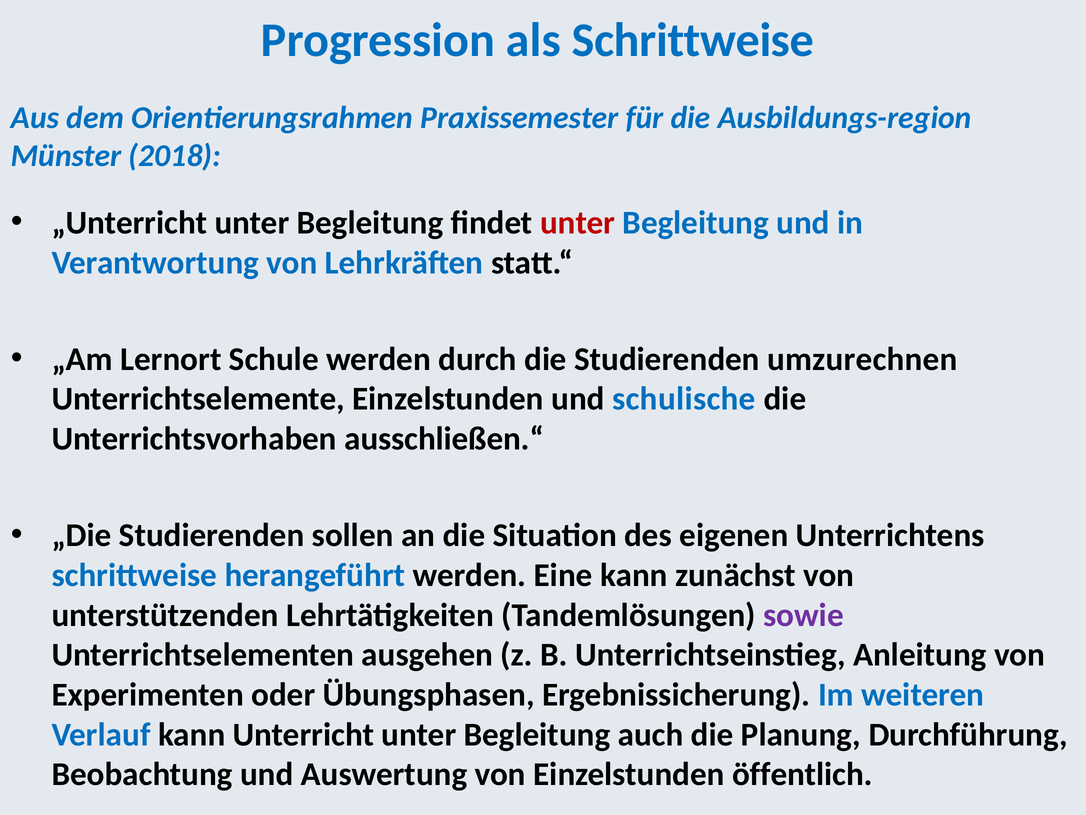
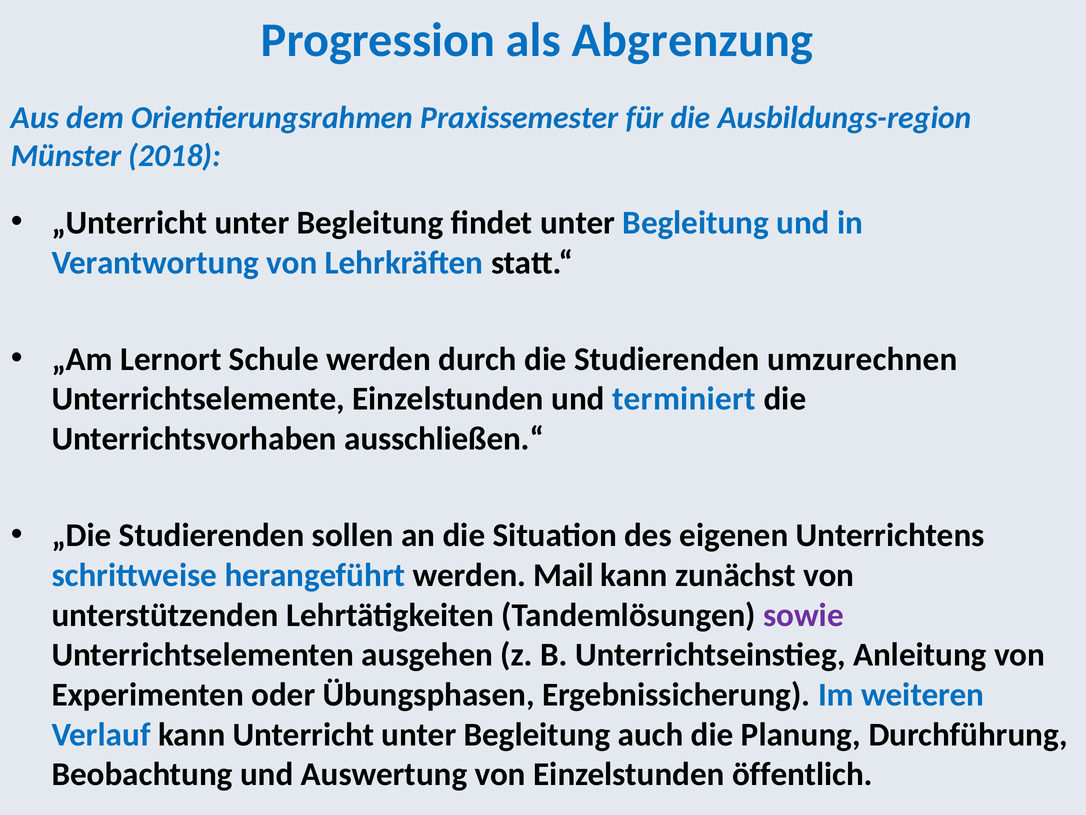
als Schrittweise: Schrittweise -> Abgrenzung (693, 40)
unter colour: red -> black (578, 223)
schulische: schulische -> terminiert (684, 399)
Eine: Eine -> Mail (563, 575)
